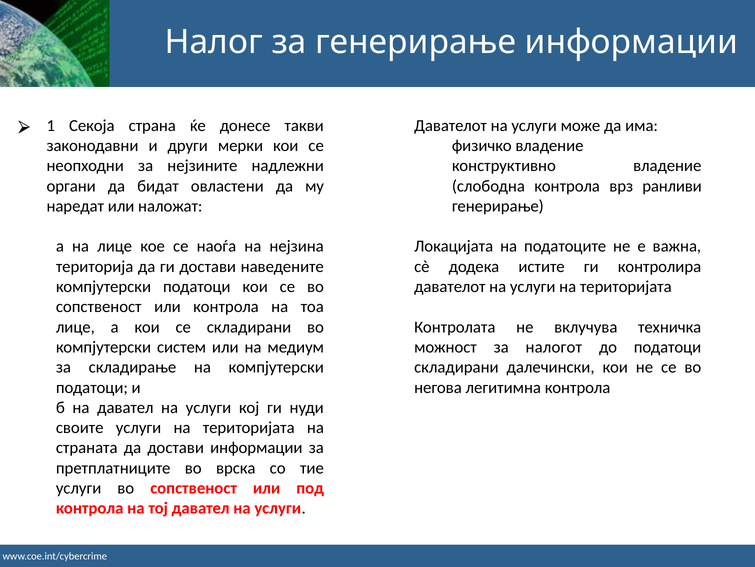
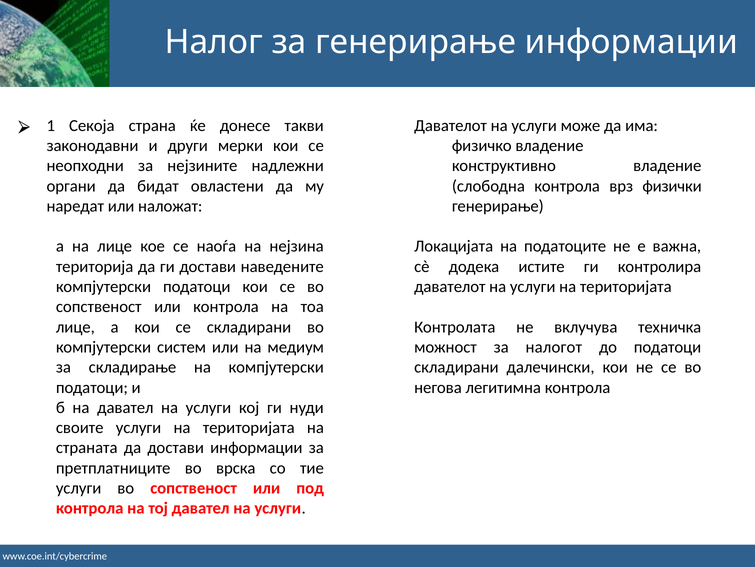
ранливи: ранливи -> физички (672, 186)
